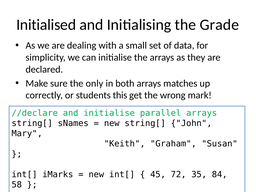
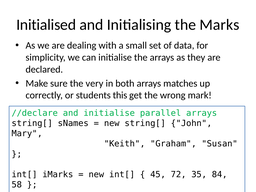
Grade: Grade -> Marks (219, 25)
only: only -> very (94, 83)
